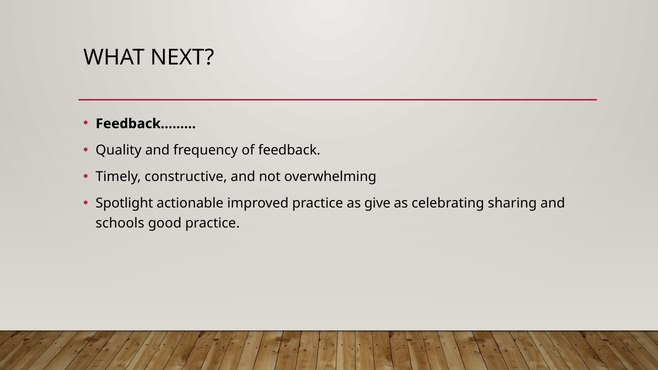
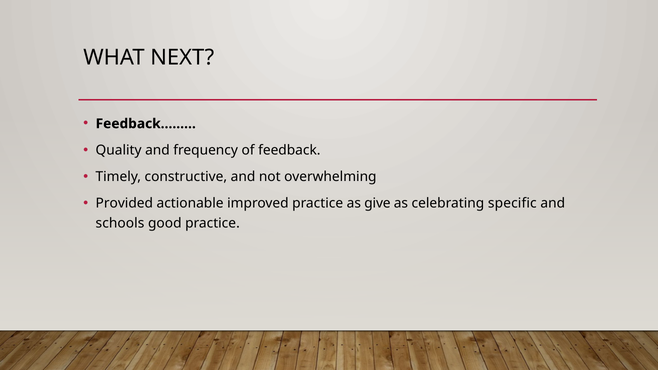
Spotlight: Spotlight -> Provided (124, 204)
sharing: sharing -> specific (512, 204)
